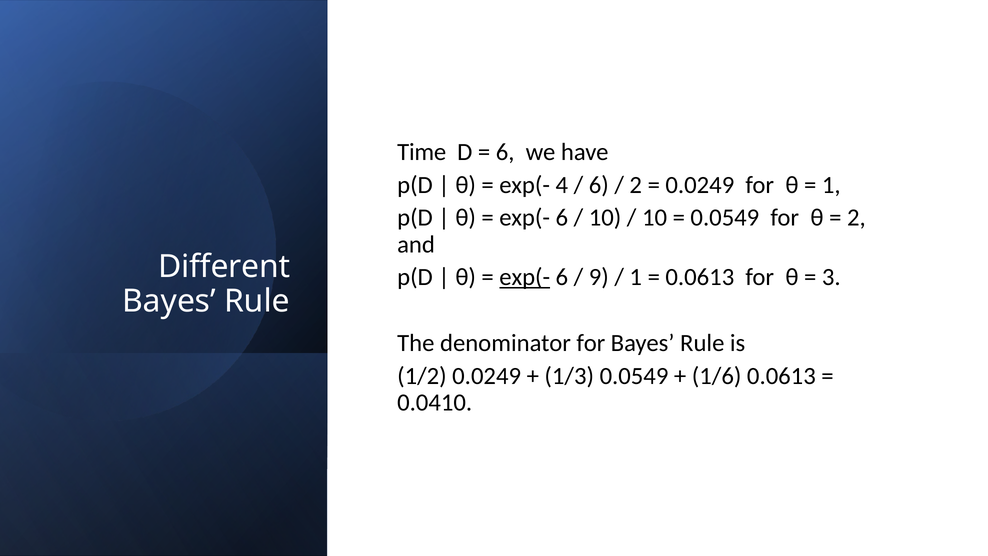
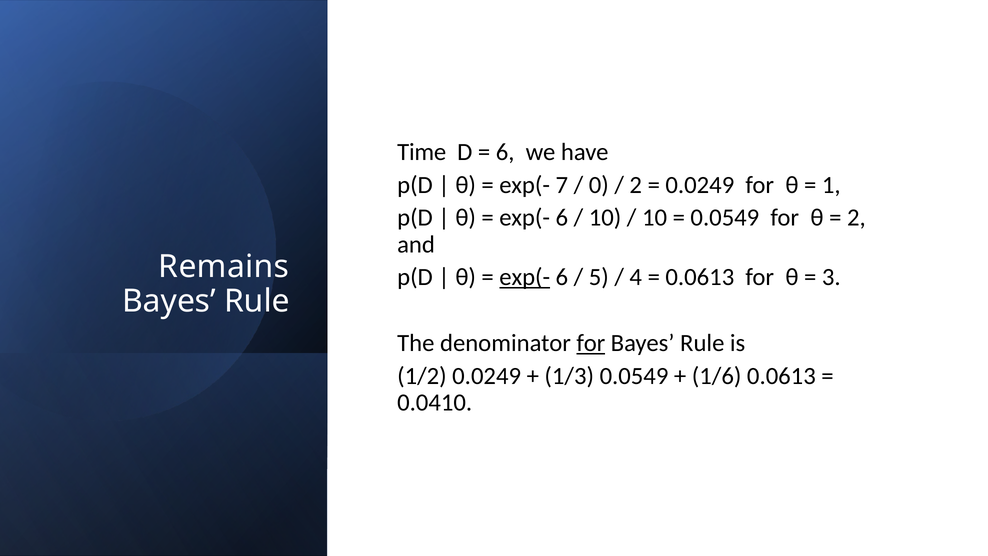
4: 4 -> 7 (562, 185)
6: 6 -> 0 (599, 185)
Different: Different -> Remains (224, 267)
9: 9 -> 5 (599, 277)
1: 1 -> 4 (636, 277)
for underline: none -> present (591, 343)
